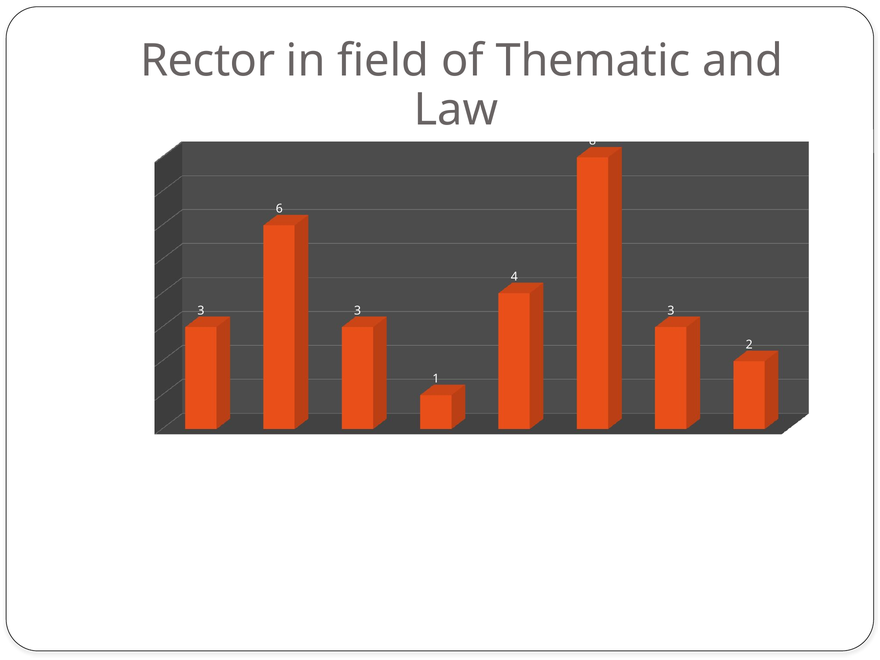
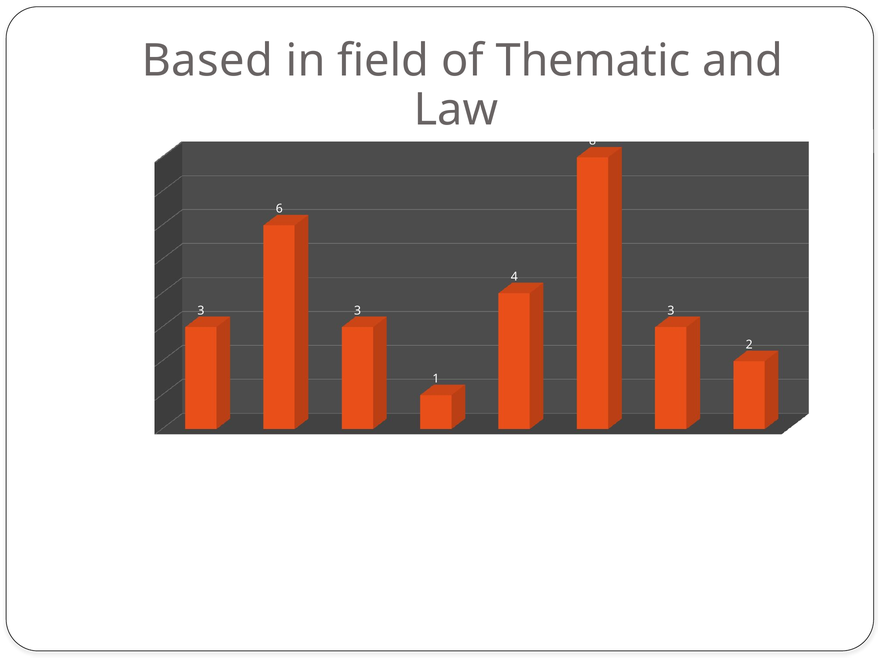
Rector: Rector -> Based (207, 61)
